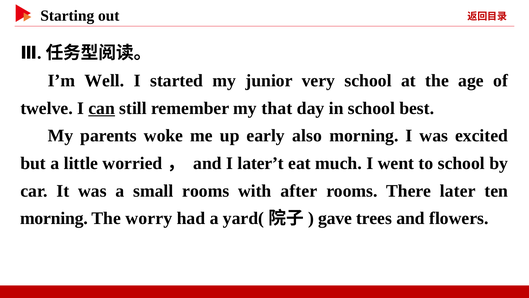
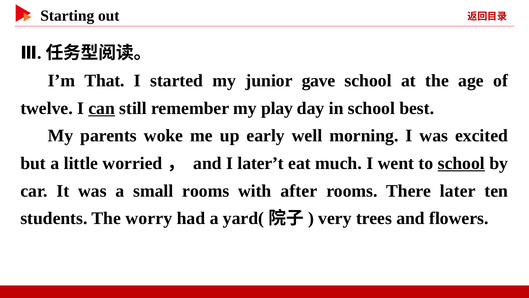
Well: Well -> That (105, 81)
very: very -> gave (319, 81)
that: that -> play (277, 108)
also: also -> well (307, 136)
school underline: none -> present (461, 163)
morning: morning -> students (54, 218)
gave: gave -> very (335, 218)
